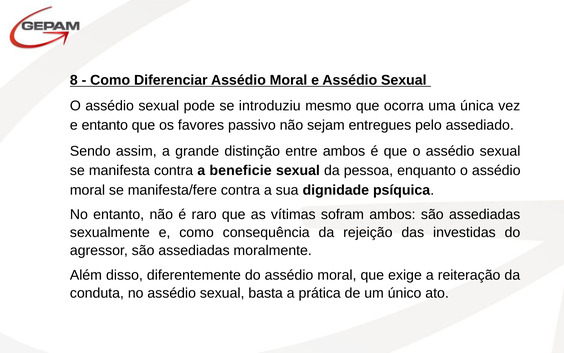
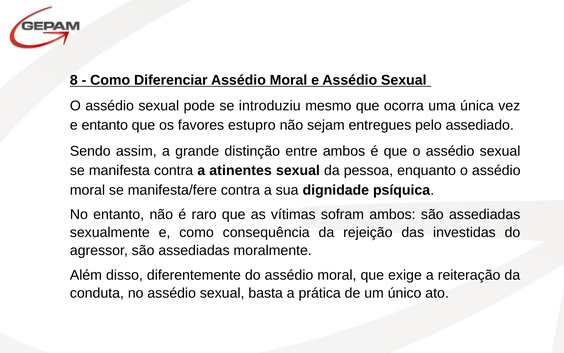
passivo: passivo -> estupro (252, 125)
beneficie: beneficie -> atinentes (241, 170)
